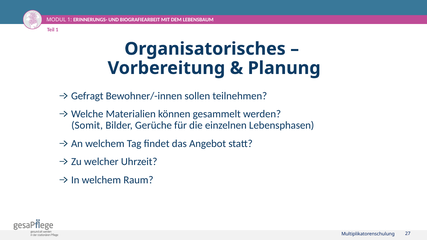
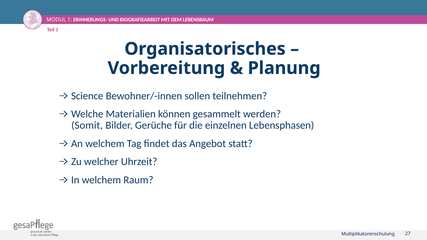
Gefragt: Gefragt -> Science (87, 96)
